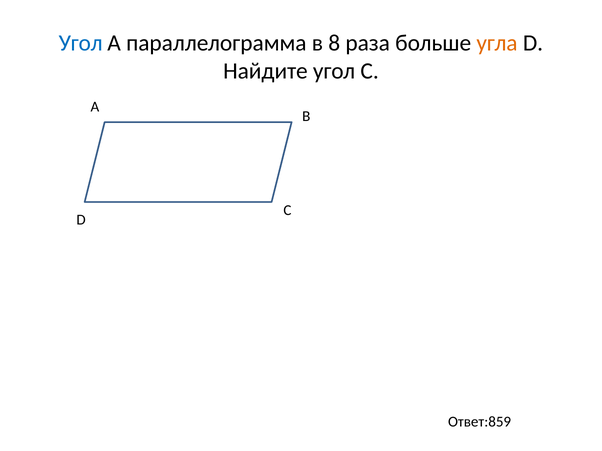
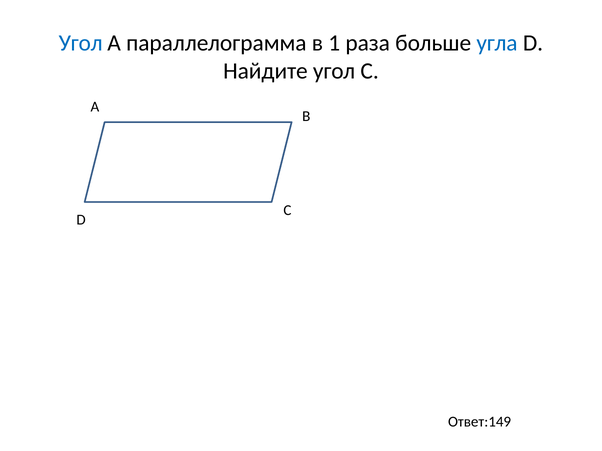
8: 8 -> 1 (334, 43)
угла colour: orange -> blue (497, 43)
Ответ:859: Ответ:859 -> Ответ:149 (480, 422)
